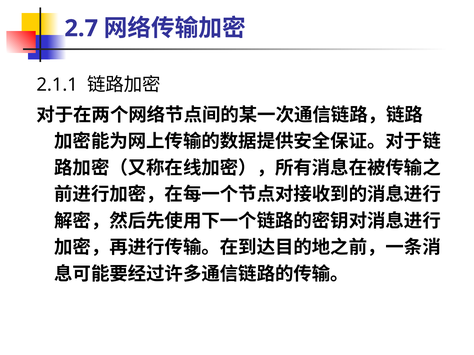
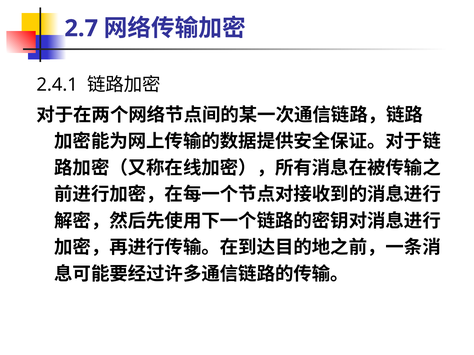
2.1.1: 2.1.1 -> 2.4.1 (57, 85)
